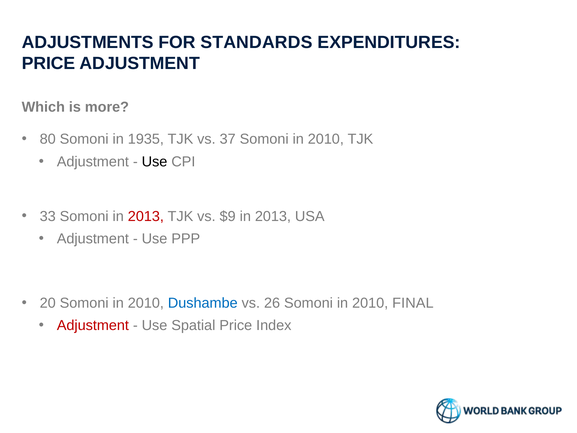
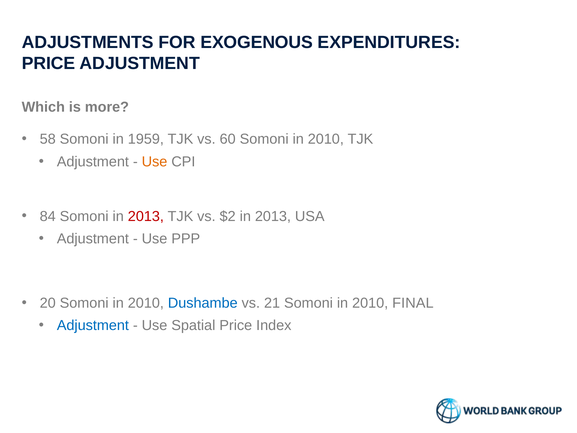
STANDARDS: STANDARDS -> EXOGENOUS (257, 42)
80: 80 -> 58 (48, 139)
1935: 1935 -> 1959 (146, 139)
37: 37 -> 60 (228, 139)
Use colour: black -> orange (154, 162)
33: 33 -> 84 (48, 216)
$9: $9 -> $2 (228, 216)
26: 26 -> 21 (272, 303)
Adjustment colour: red -> blue (93, 325)
